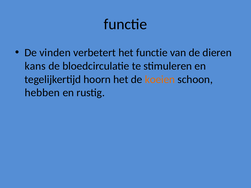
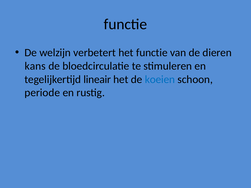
vinden: vinden -> welzijn (55, 53)
hoorn: hoorn -> lineair (97, 79)
koeien colour: orange -> blue (160, 79)
hebben: hebben -> periode (42, 93)
